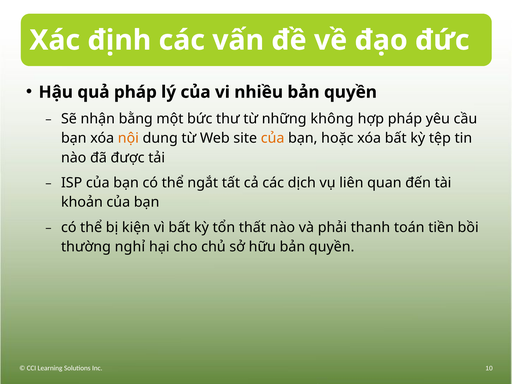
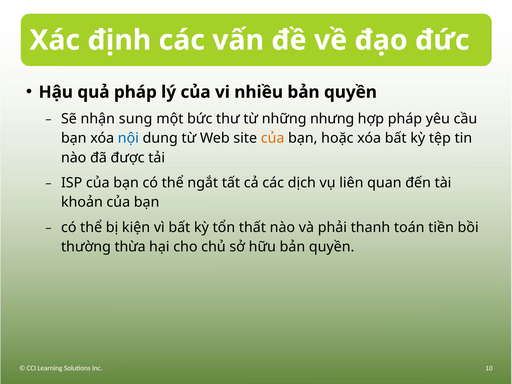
bằng: bằng -> sung (136, 119)
không: không -> nhưng (332, 119)
nội colour: orange -> blue (128, 138)
nghỉ: nghỉ -> thừa (130, 247)
